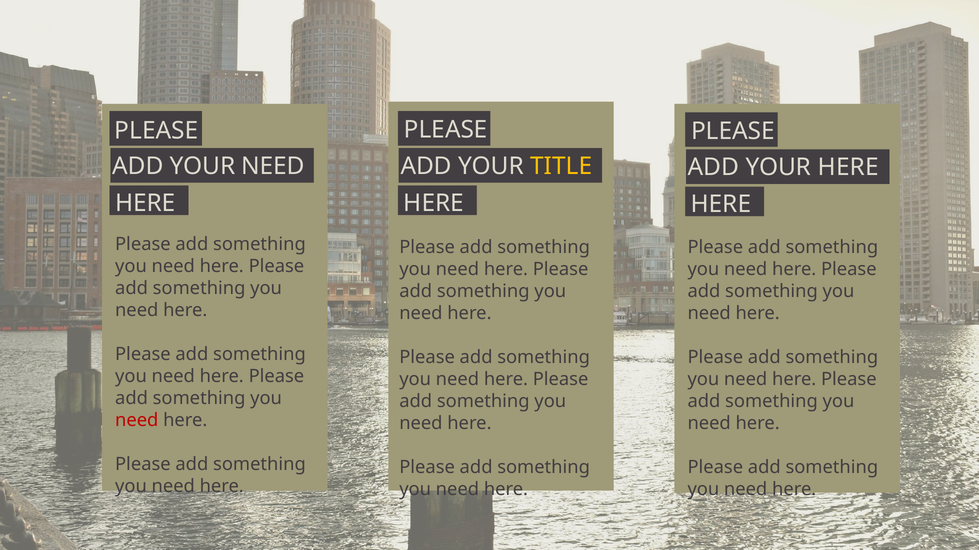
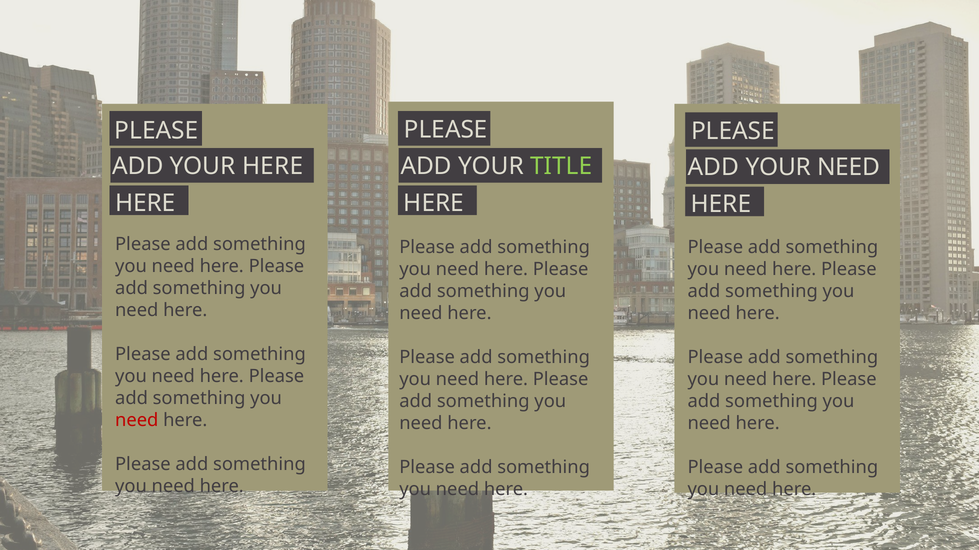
YOUR NEED: NEED -> HERE (273, 166)
TITLE colour: yellow -> light green (561, 166)
YOUR HERE: HERE -> NEED (849, 168)
